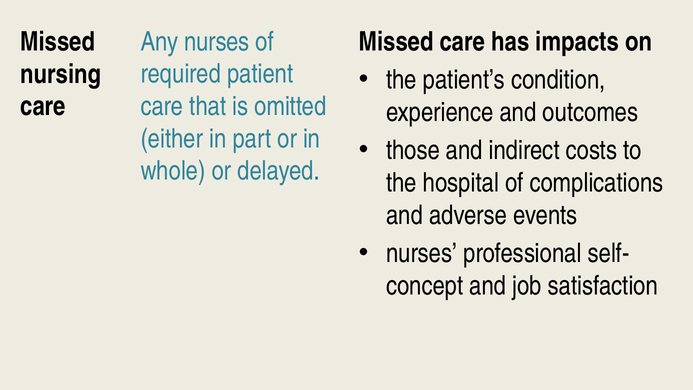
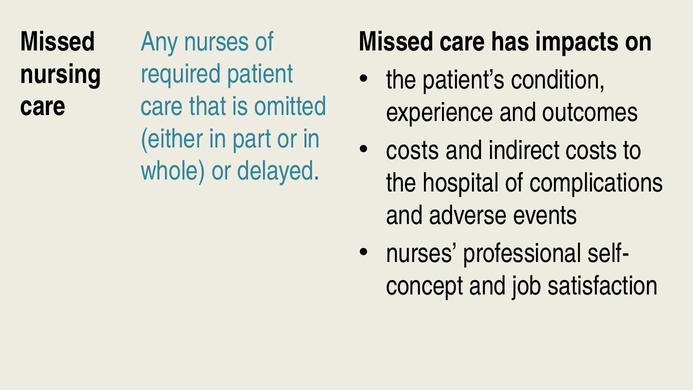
those: those -> costs (413, 150)
